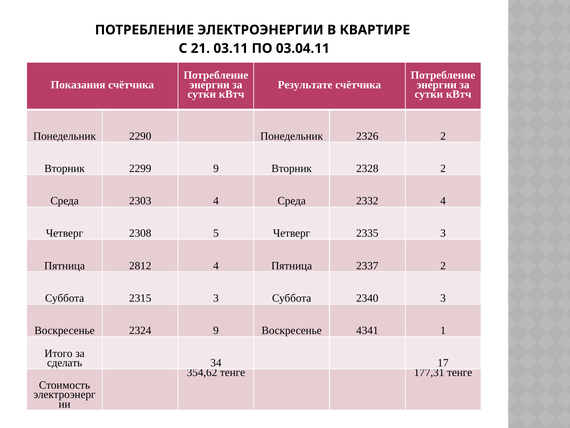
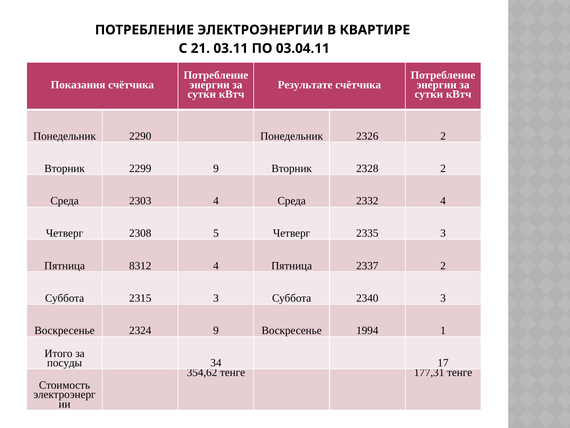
2812: 2812 -> 8312 (140, 265)
4341: 4341 -> 1994 (367, 330)
сделать: сделать -> посуды (65, 363)
